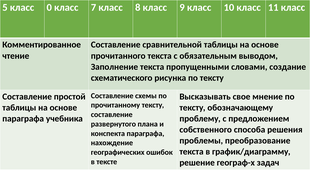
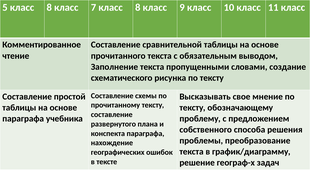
5 класс 0: 0 -> 8 (49, 8)
